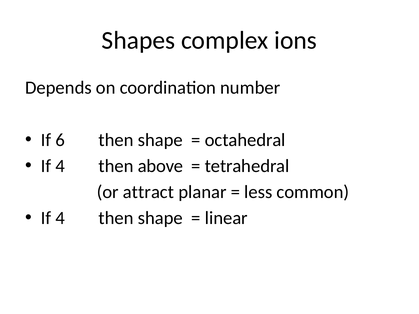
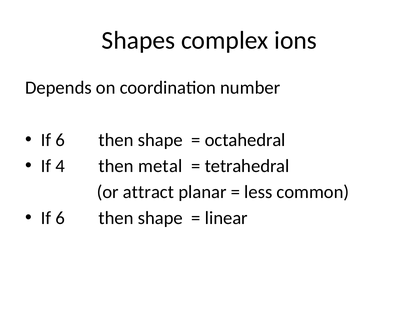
above: above -> metal (160, 166)
4: 4 -> 6 (60, 218)
